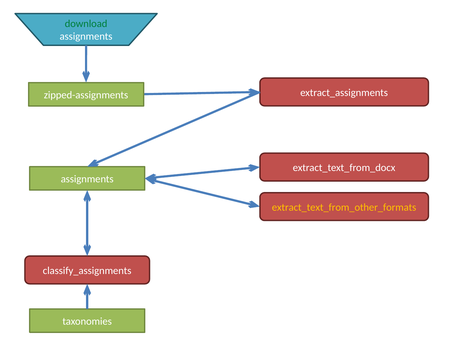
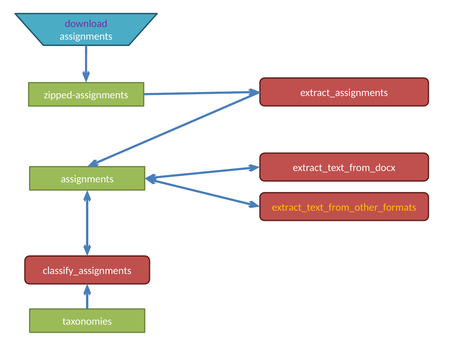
download colour: green -> purple (86, 24)
